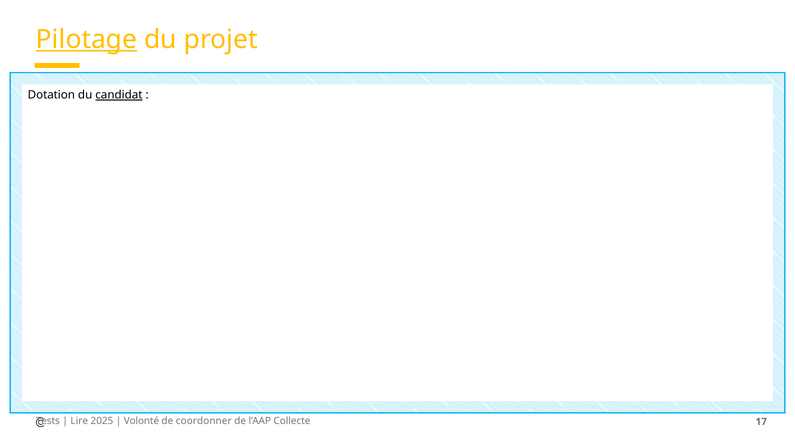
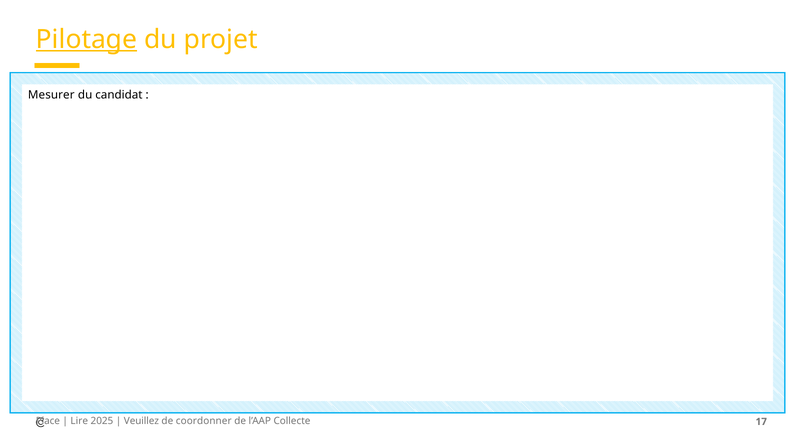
Dotation: Dotation -> Mesurer (51, 95)
candidat underline: present -> none (119, 95)
Tests: Tests -> Place (48, 421)
Volonté: Volonté -> Veuillez (141, 421)
